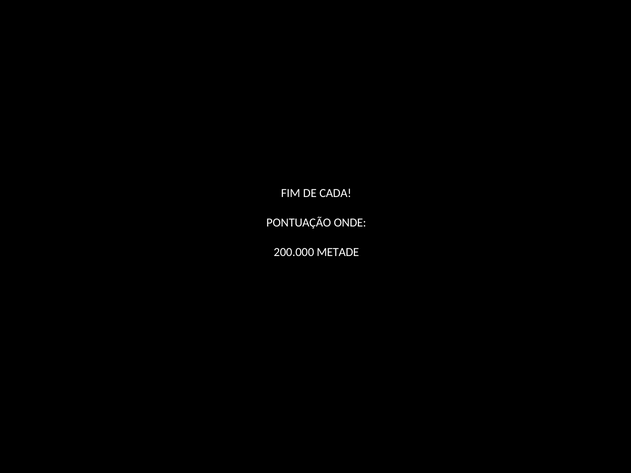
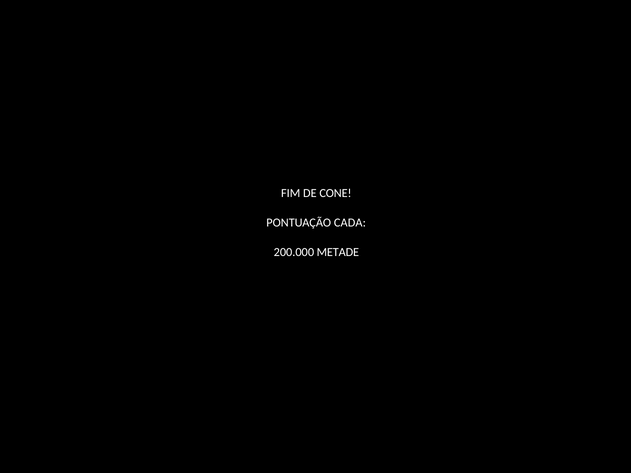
CADA: CADA -> CONE (335, 193)
ONDE: ONDE -> CADA (350, 223)
